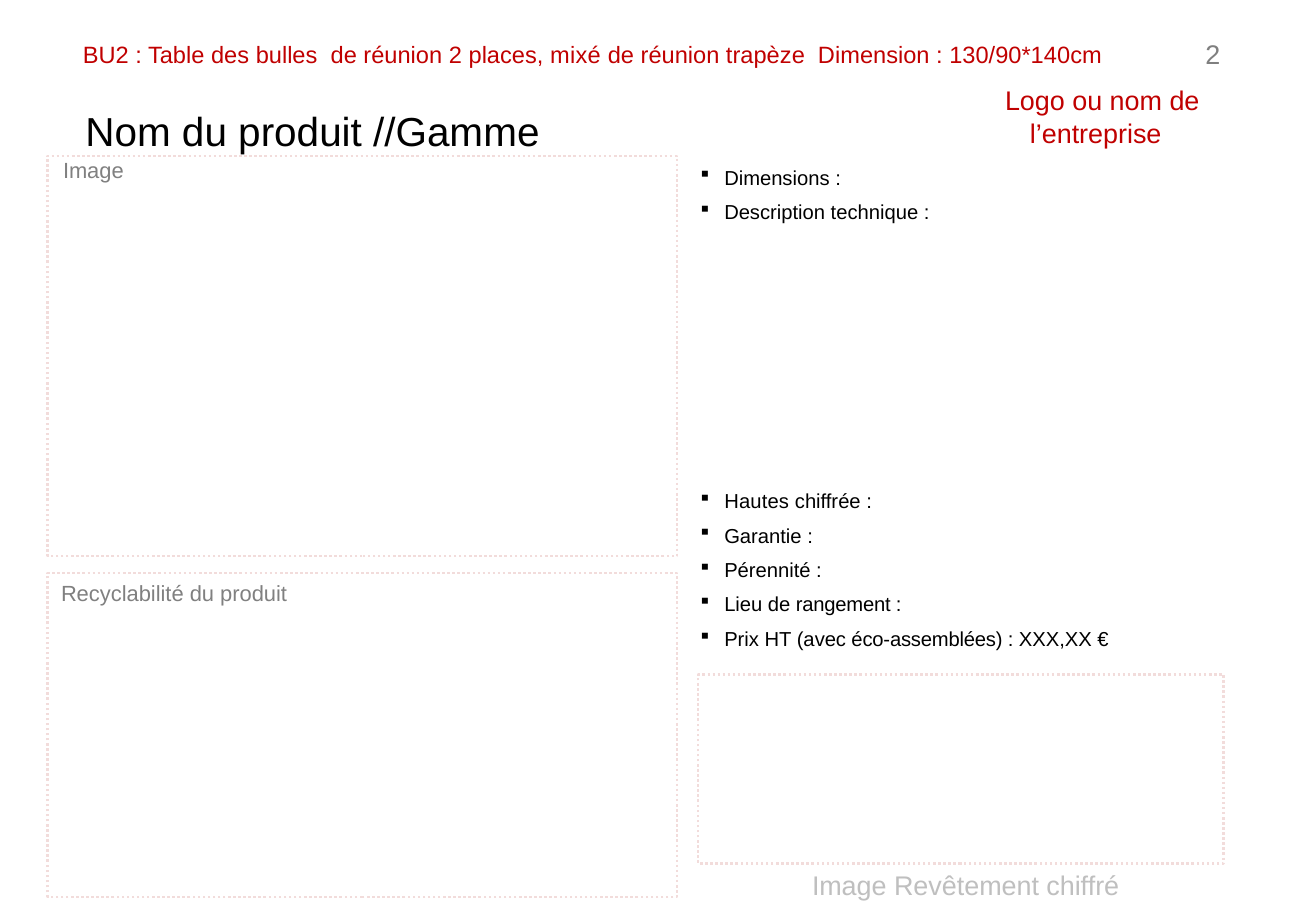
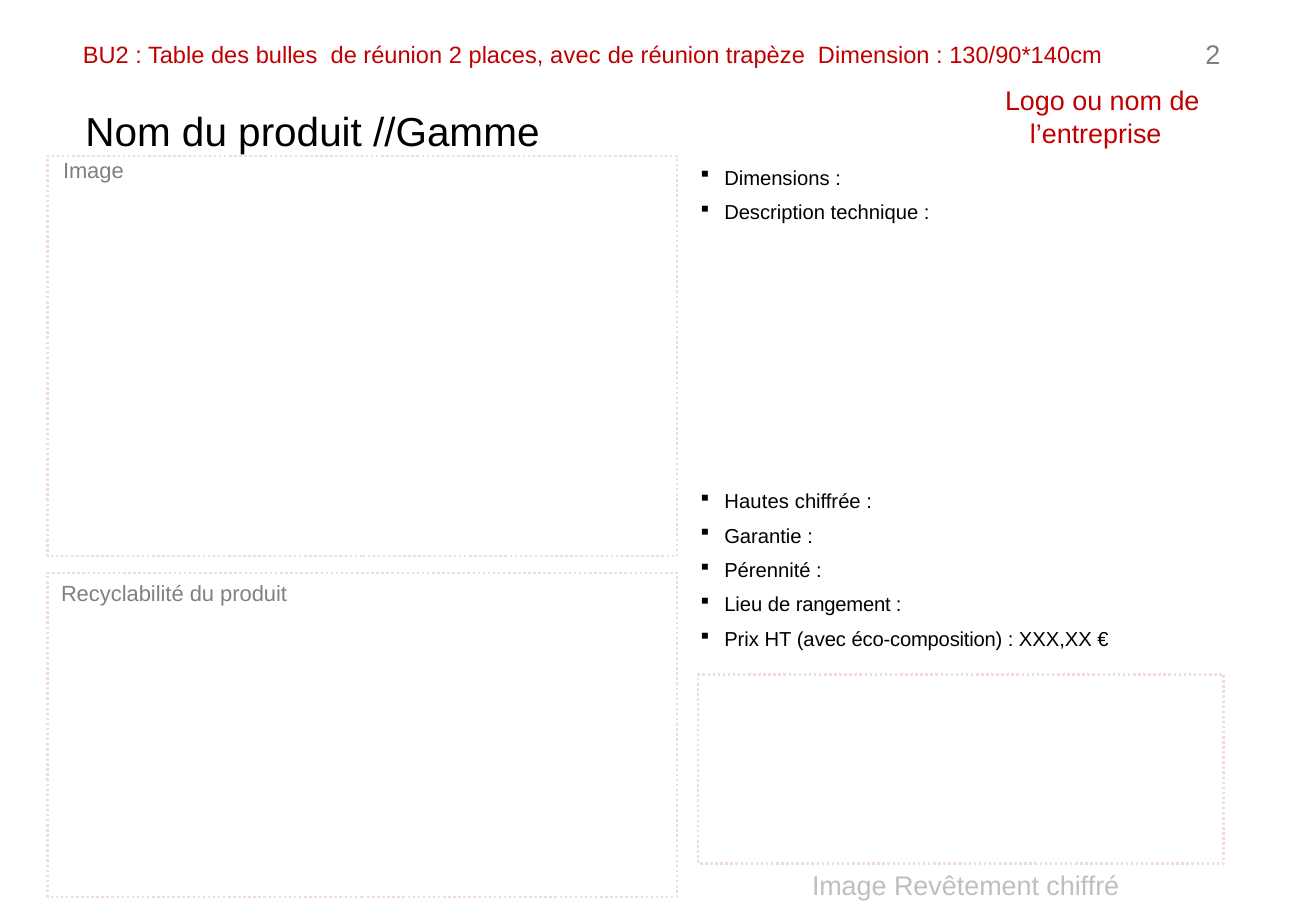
places mixé: mixé -> avec (575, 55)
éco-assemblées: éco-assemblées -> éco-composition (927, 640)
